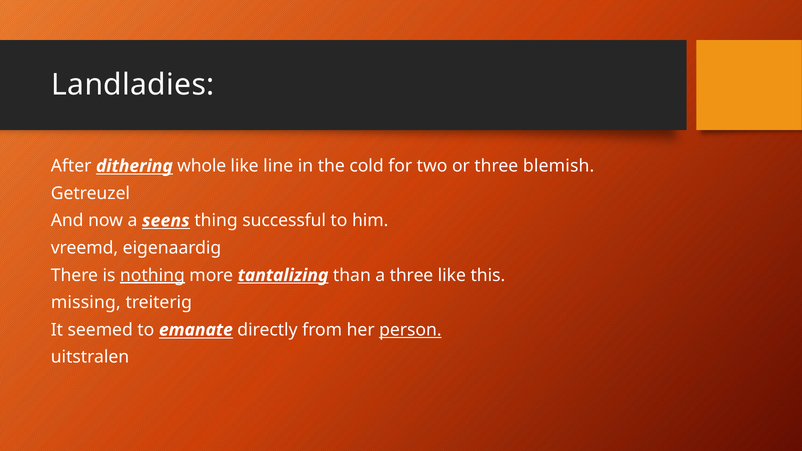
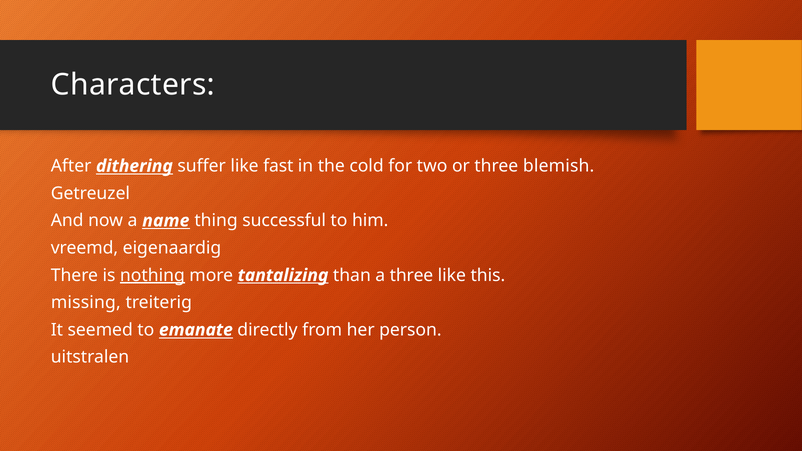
Landladies: Landladies -> Characters (133, 85)
whole: whole -> suffer (202, 166)
line: line -> fast (278, 166)
seens: seens -> name (166, 221)
person underline: present -> none (410, 330)
